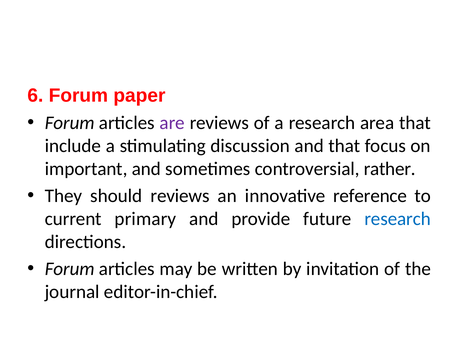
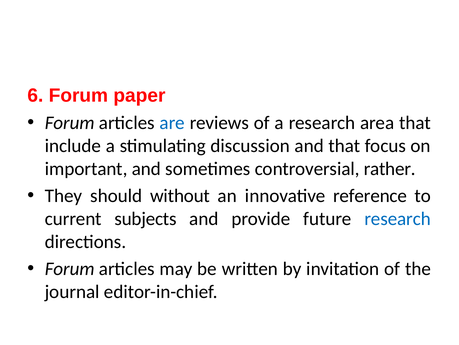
are colour: purple -> blue (172, 122)
should reviews: reviews -> without (180, 195)
primary: primary -> subjects (146, 218)
